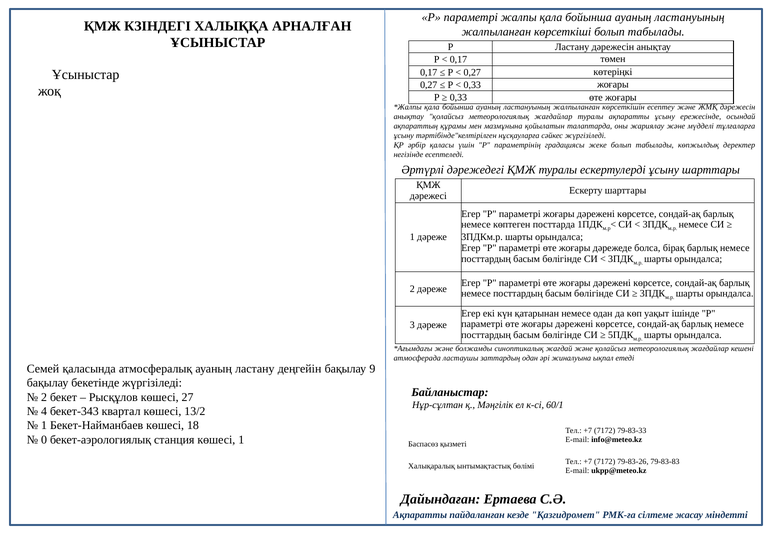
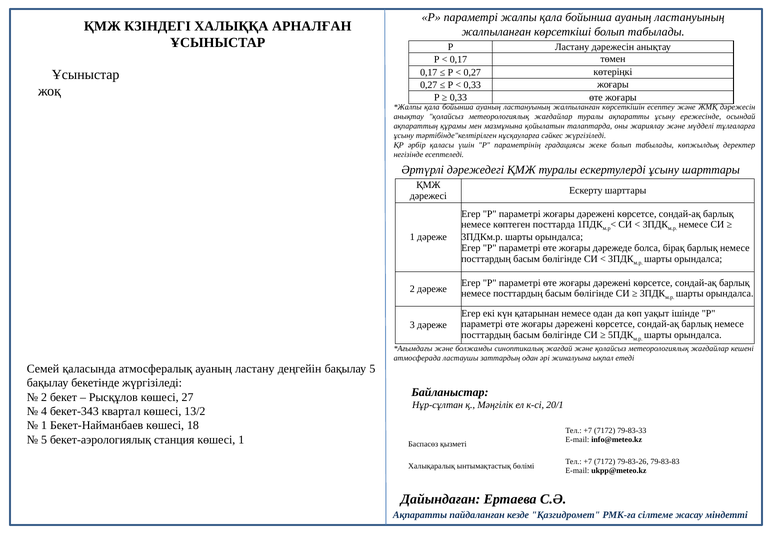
бақылау 9: 9 -> 5 (372, 369)
60/1: 60/1 -> 20/1 (555, 405)
0: 0 -> 5 (44, 440)
